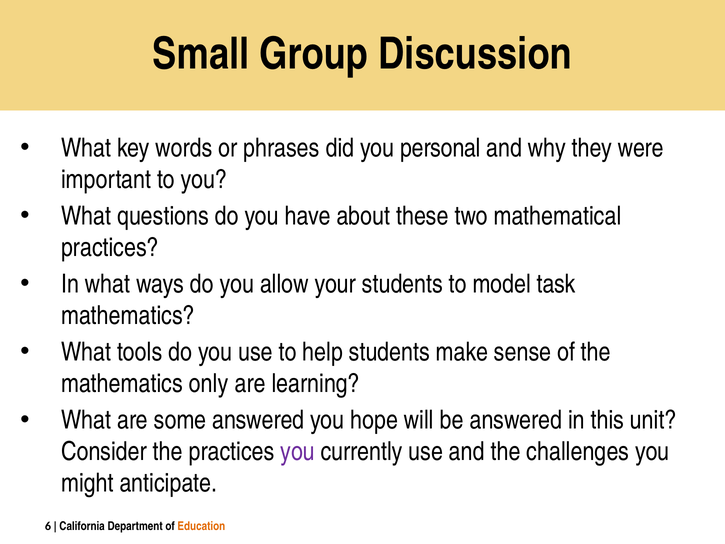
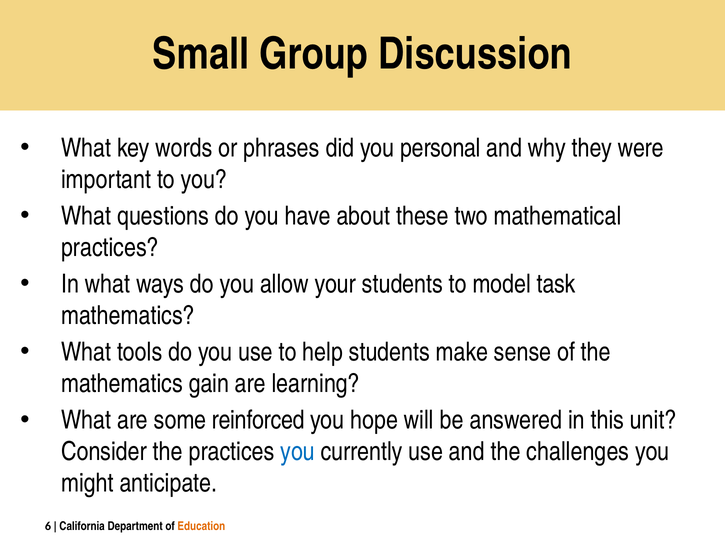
only: only -> gain (209, 383)
some answered: answered -> reinforced (258, 420)
you colour: purple -> blue (298, 452)
